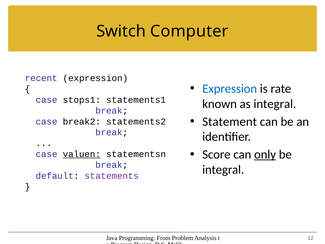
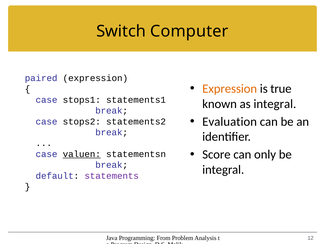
recent: recent -> paired (41, 78)
Expression colour: blue -> orange (230, 89)
rate: rate -> true (281, 89)
Statement: Statement -> Evaluation (230, 121)
break2: break2 -> stops2 (82, 121)
only underline: present -> none (265, 154)
